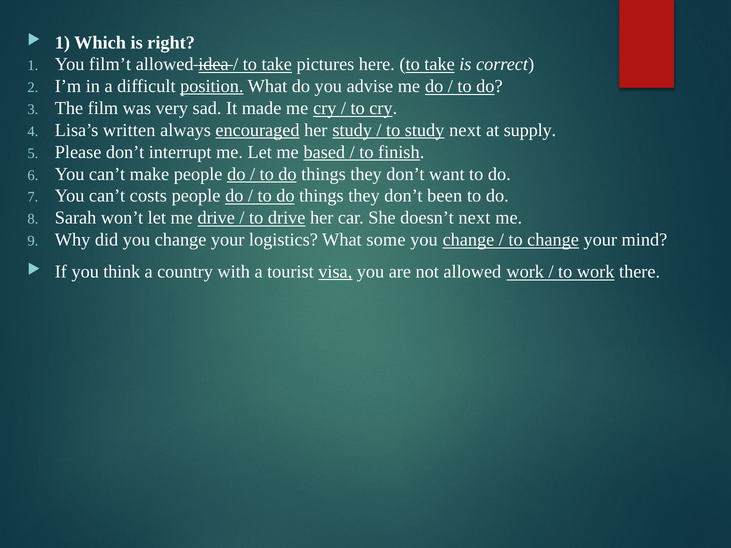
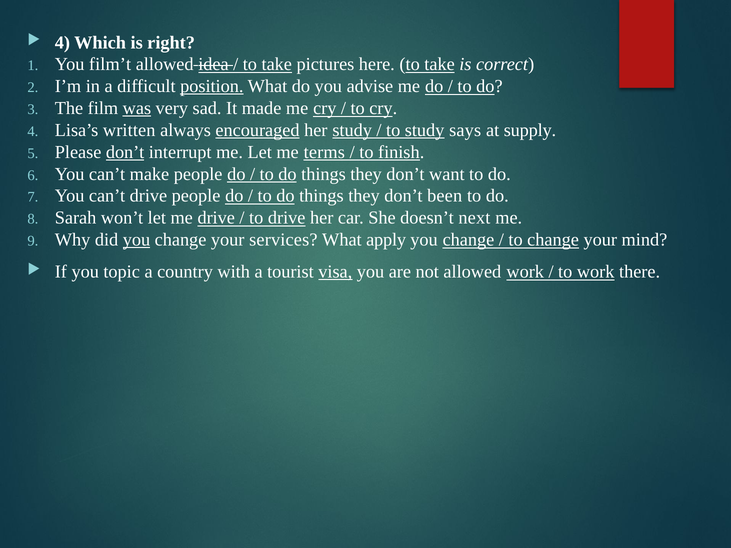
1: 1 -> 4 (62, 42)
was underline: none -> present (137, 108)
study next: next -> says (465, 130)
don’t underline: none -> present (125, 152)
based: based -> terms (324, 152)
can’t costs: costs -> drive (148, 196)
you underline: none -> present (136, 240)
logistics: logistics -> services (283, 240)
some: some -> apply (386, 240)
think: think -> topic (122, 272)
